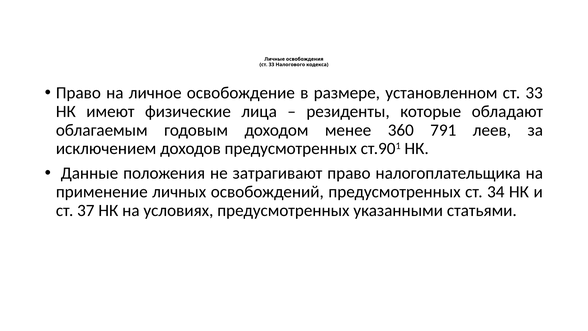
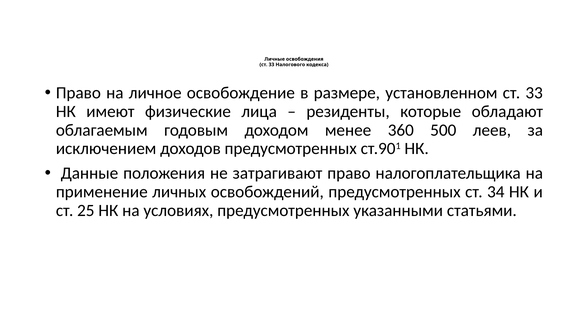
791: 791 -> 500 (443, 130)
37: 37 -> 25 (86, 210)
